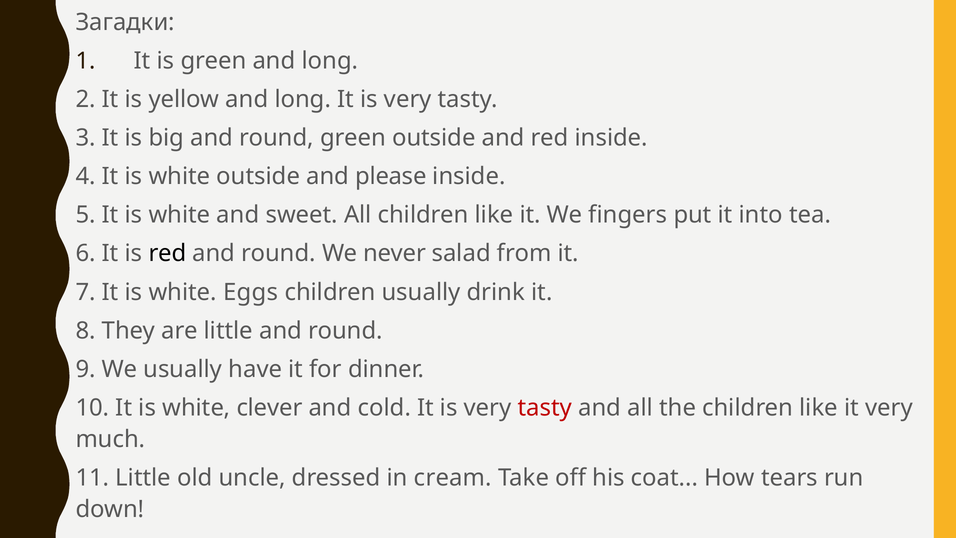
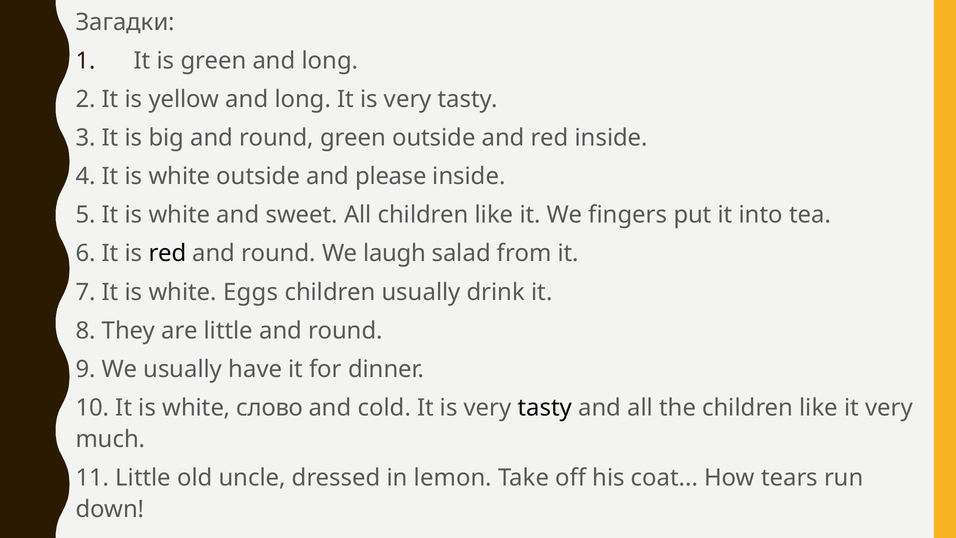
never: never -> laugh (395, 253)
clever: clever -> слово (270, 407)
tasty colour: red -> black (545, 407)
cream: cream -> lemon (453, 478)
